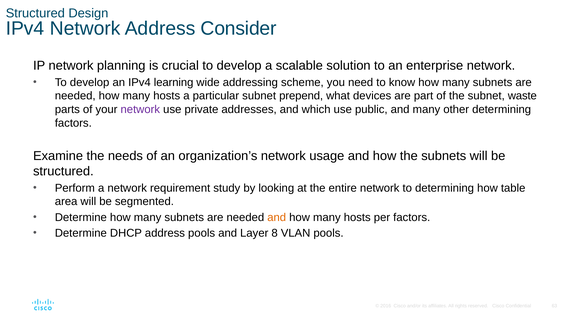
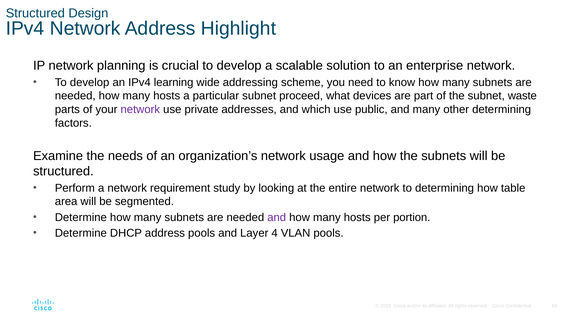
Consider: Consider -> Highlight (238, 29)
prepend: prepend -> proceed (301, 96)
and colour: orange -> purple (277, 217)
per factors: factors -> portion (412, 217)
8: 8 -> 4 (275, 233)
